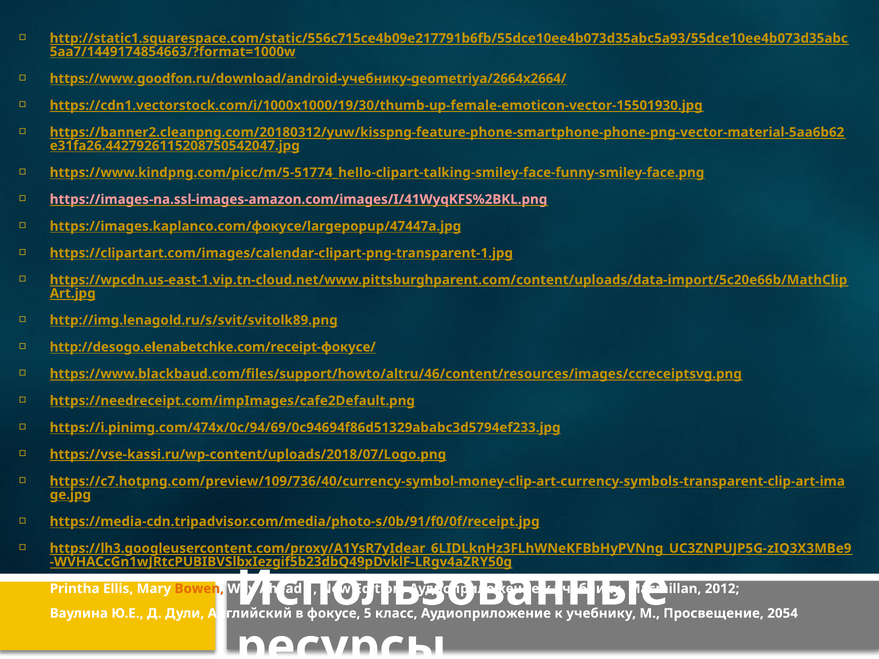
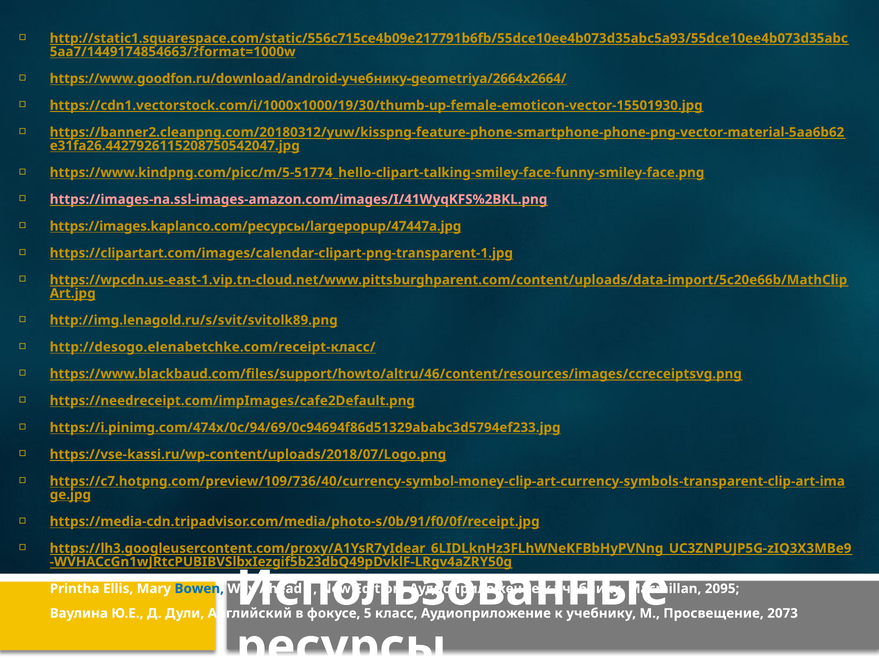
https://images.kaplanco.com/фокусе/largepopup/47447a.jpg: https://images.kaplanco.com/фокусе/largepopup/47447a.jpg -> https://images.kaplanco.com/ресурсы/largepopup/47447a.jpg (256, 226)
http://desogo.elenabetchke.com/receipt-фокусе/: http://desogo.elenabetchke.com/receipt-фокусе/ -> http://desogo.elenabetchke.com/receipt-класс/ (213, 347)
Bowen colour: orange -> blue (199, 589)
2012: 2012 -> 2095 (722, 589)
2054: 2054 -> 2073 (783, 614)
